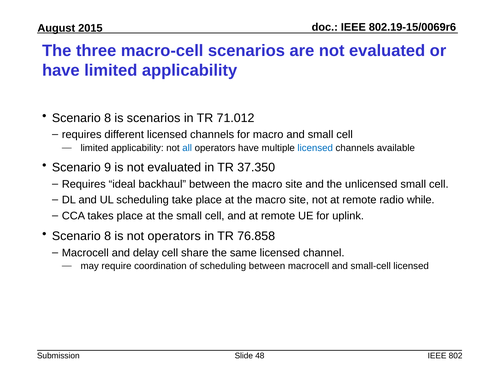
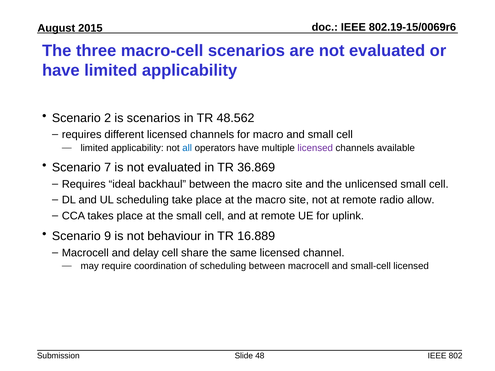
8: 8 -> 2 (108, 118)
71.012: 71.012 -> 48.562 (236, 118)
licensed colour: blue -> purple (315, 148)
9: 9 -> 7 (108, 168)
37.350: 37.350 -> 36.869 (256, 168)
while: while -> allow (421, 200)
8: 8 -> 9 (108, 236)
not operators: operators -> behaviour (174, 236)
76.858: 76.858 -> 16.889 (256, 236)
